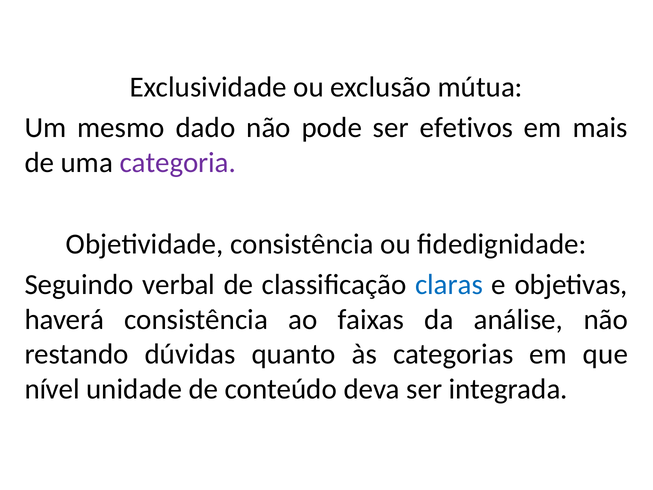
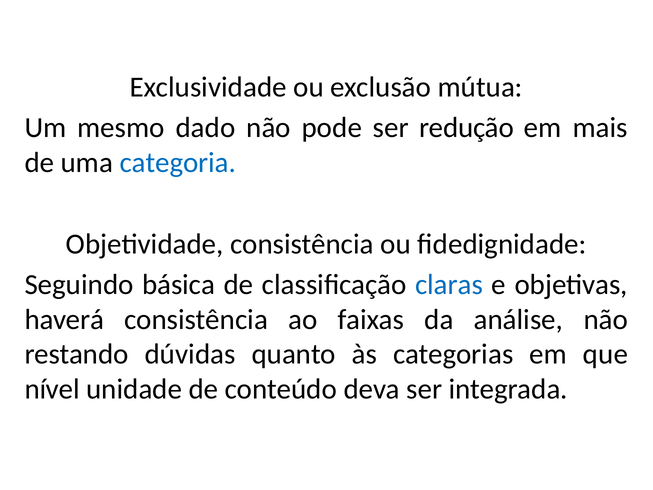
efetivos: efetivos -> redução (467, 128)
categoria colour: purple -> blue (178, 163)
verbal: verbal -> básica (179, 285)
